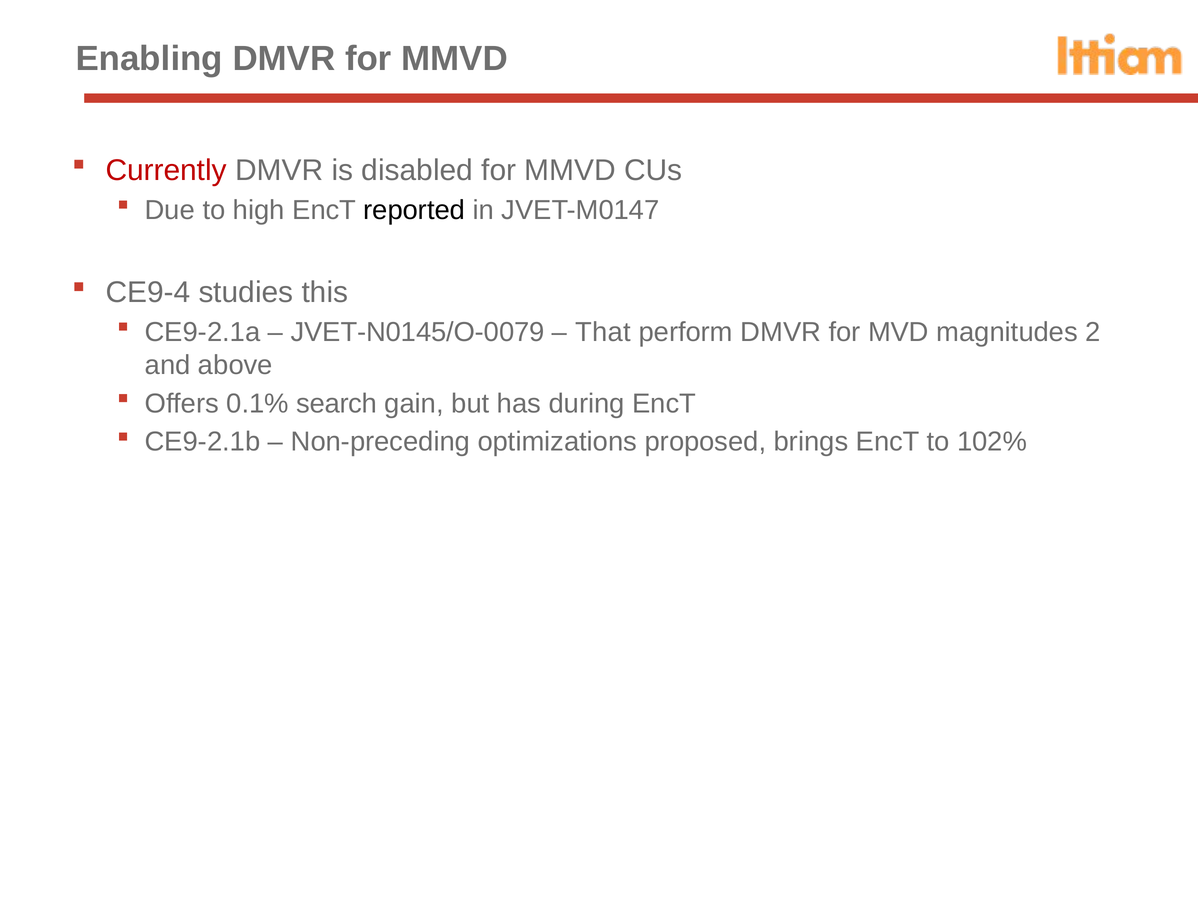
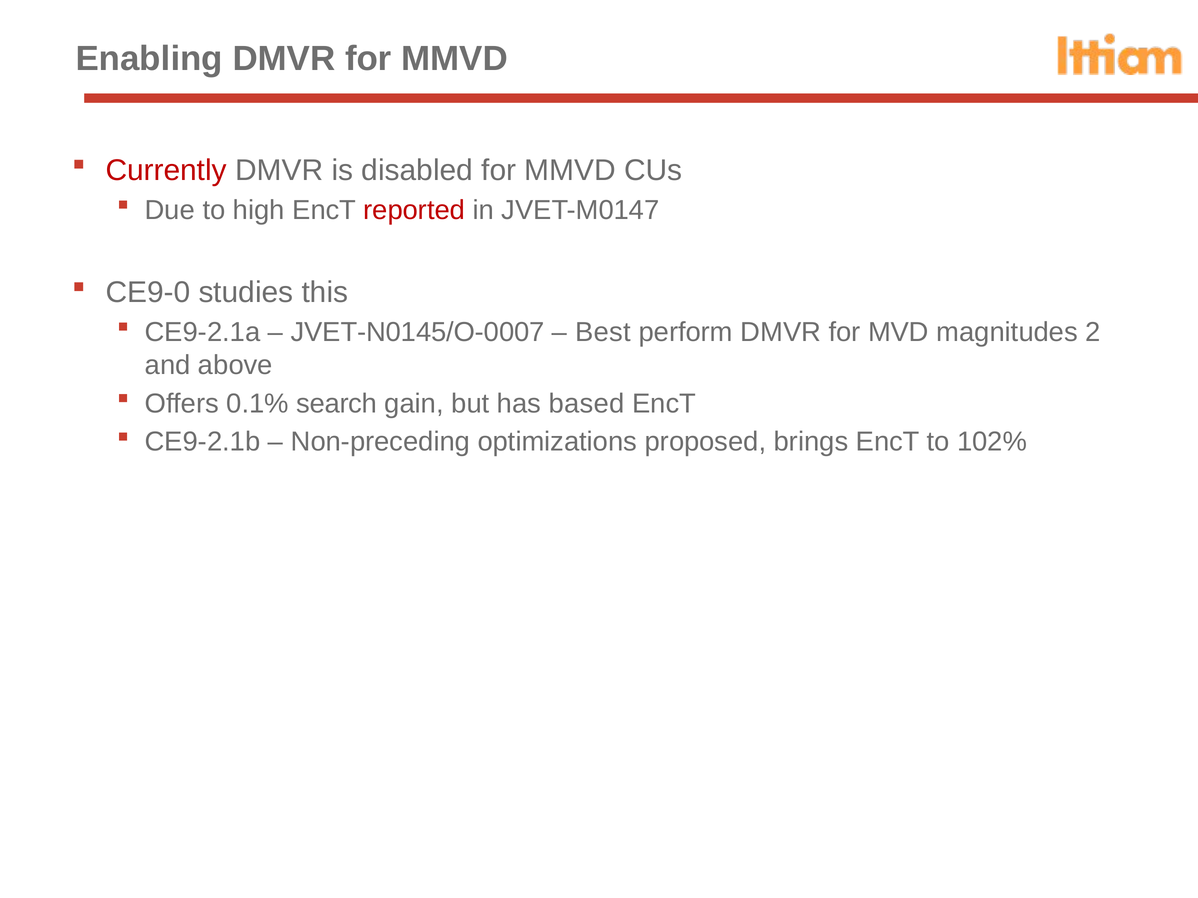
reported colour: black -> red (414, 210)
CE9-4: CE9-4 -> CE9-0 (148, 293)
JVET-N0145/O-0079: JVET-N0145/O-0079 -> JVET-N0145/O-0007 (418, 332)
That: That -> Best (603, 332)
during: during -> based (586, 404)
